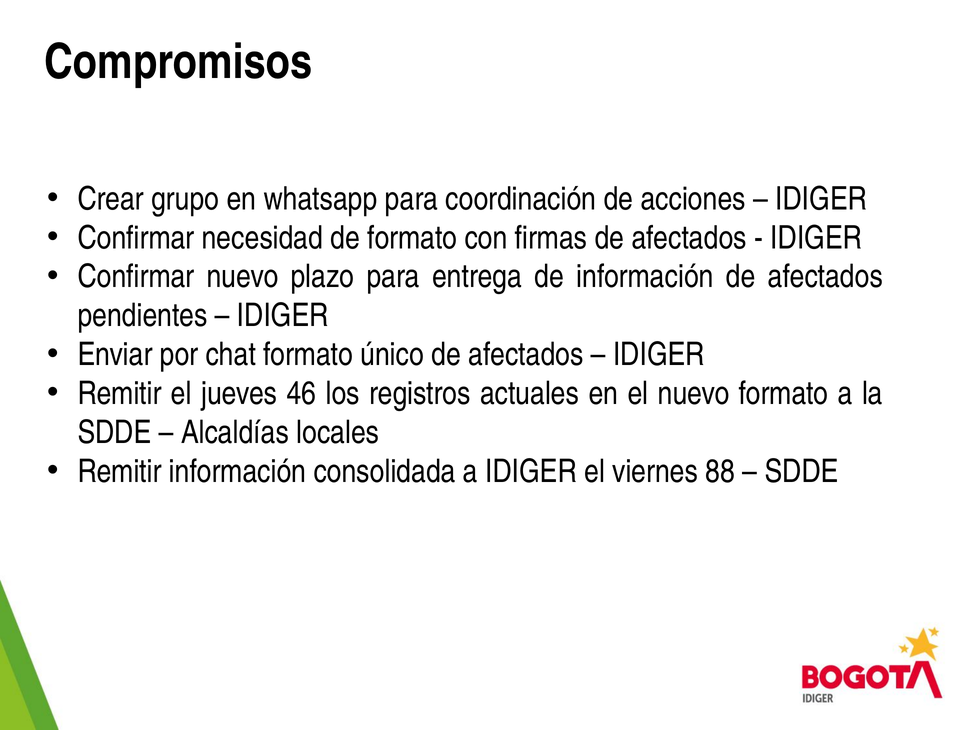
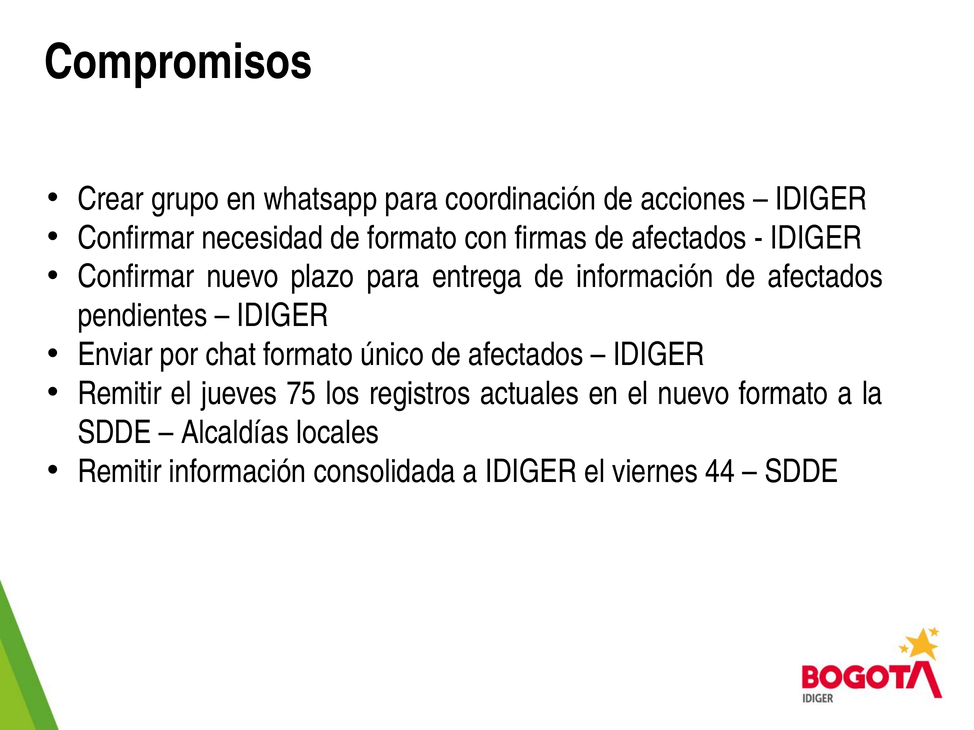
46: 46 -> 75 (301, 394)
88: 88 -> 44 (720, 472)
